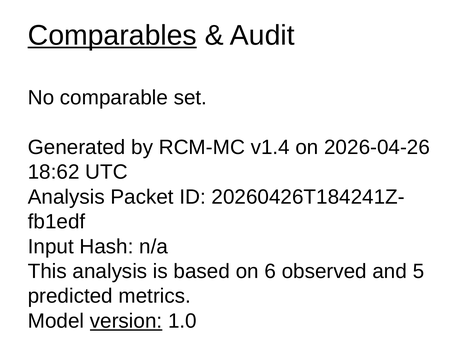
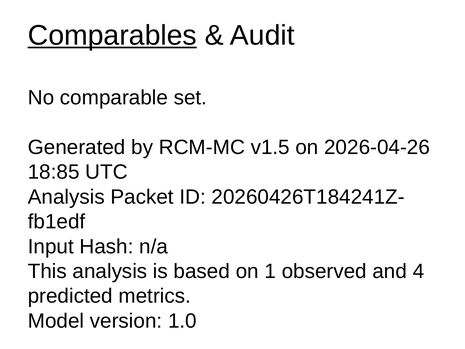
v1.4: v1.4 -> v1.5 (270, 147)
18:62: 18:62 -> 18:85 (54, 172)
6: 6 -> 1 (270, 271)
5: 5 -> 4 (419, 271)
version underline: present -> none (126, 321)
